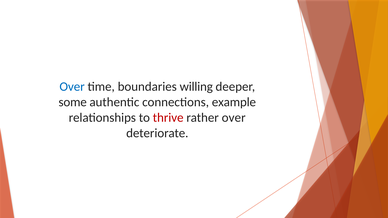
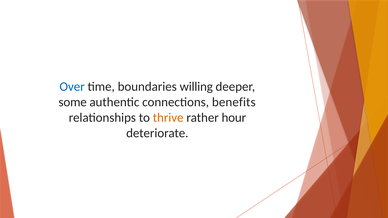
example: example -> benefits (234, 102)
thrive colour: red -> orange (168, 118)
rather over: over -> hour (234, 118)
